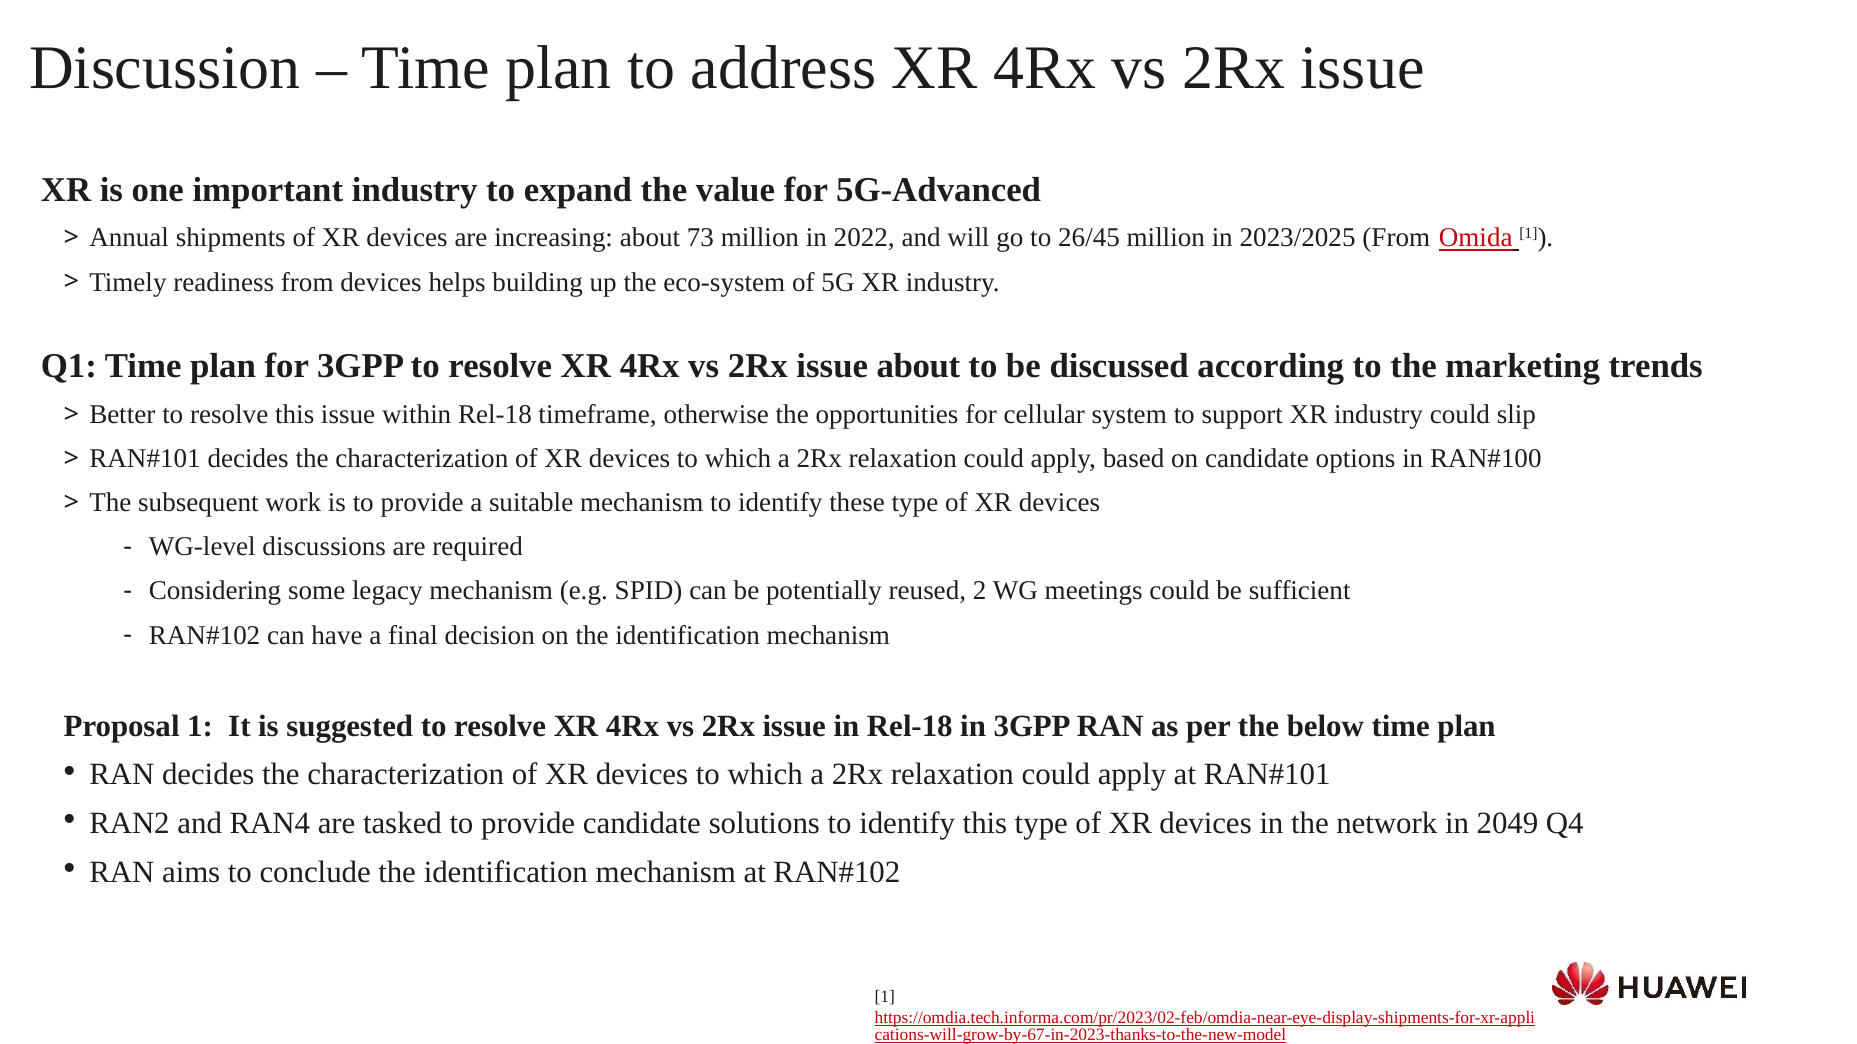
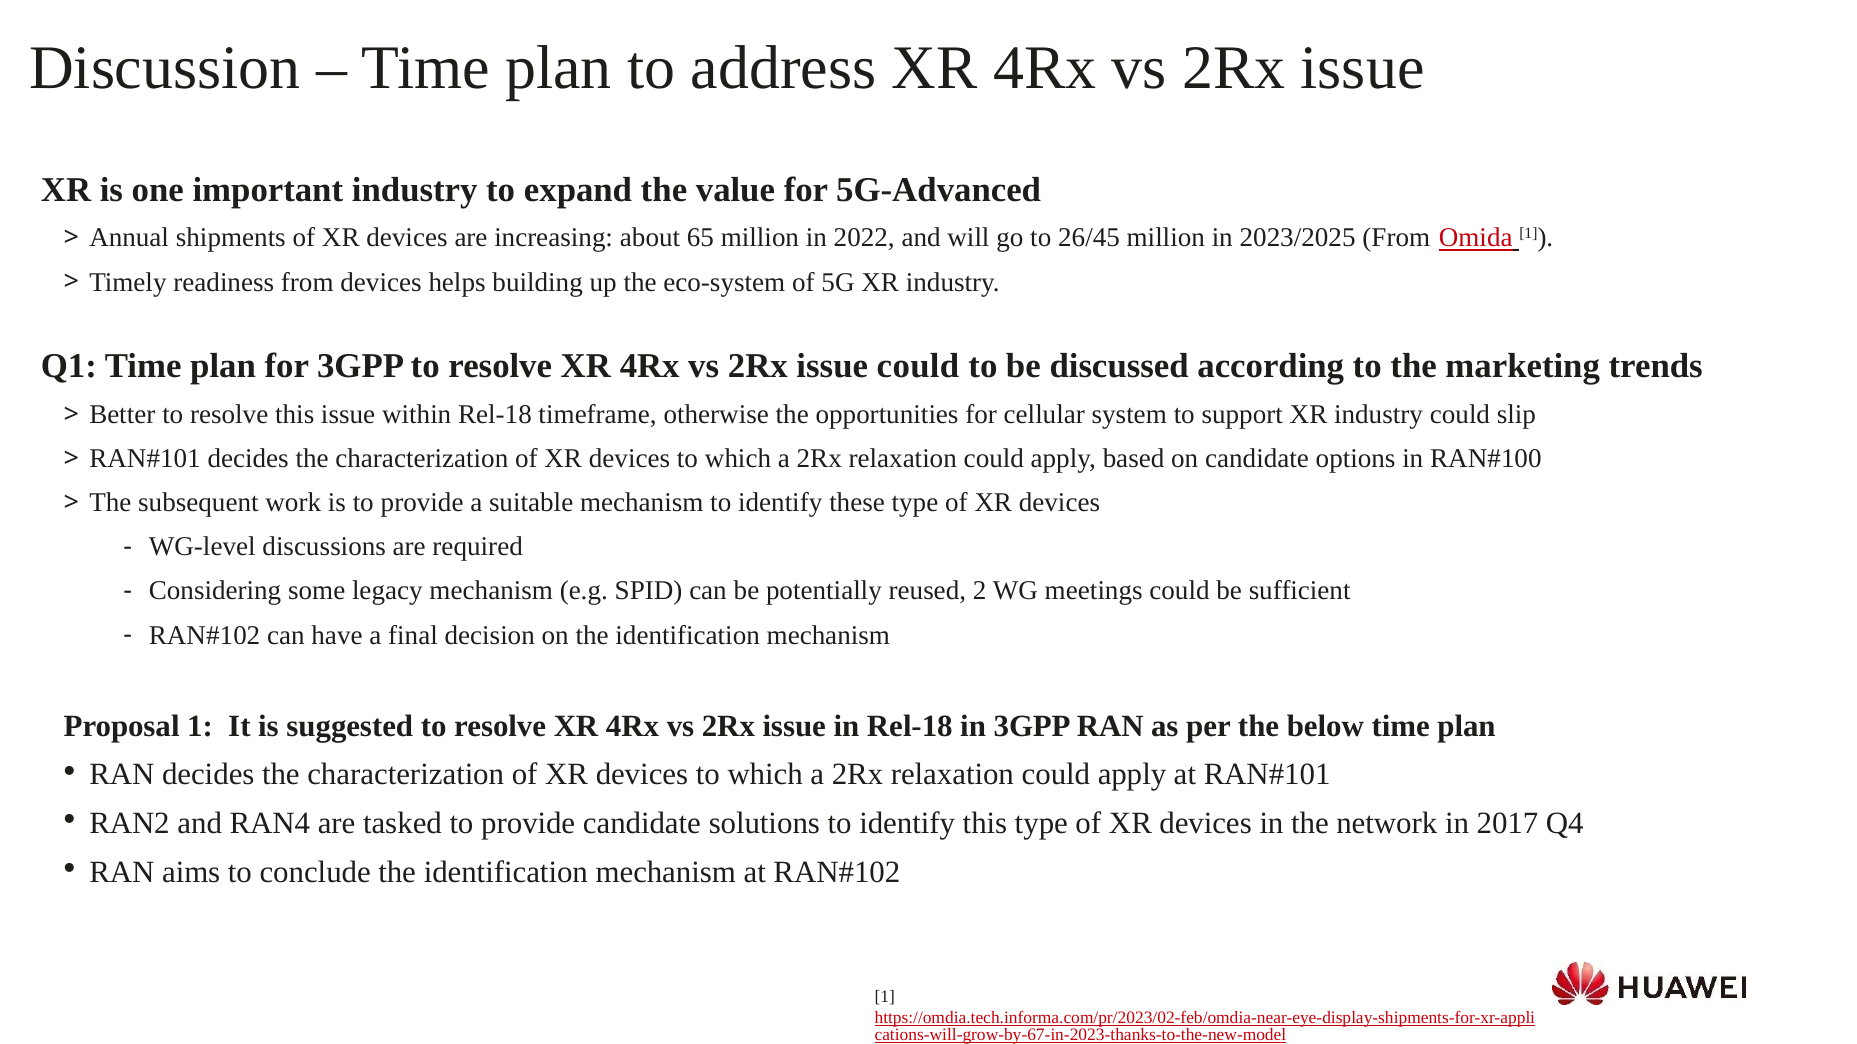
73: 73 -> 65 (700, 238)
issue about: about -> could (918, 366)
2049: 2049 -> 2017 (1508, 823)
